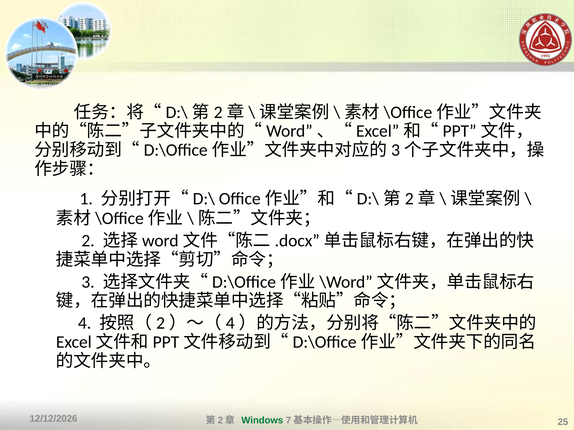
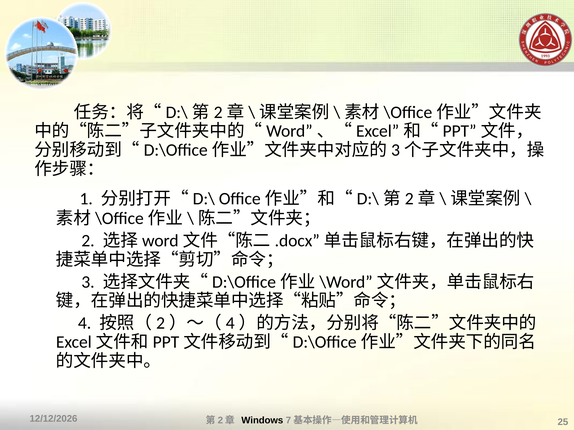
Windows colour: green -> black (262, 421)
